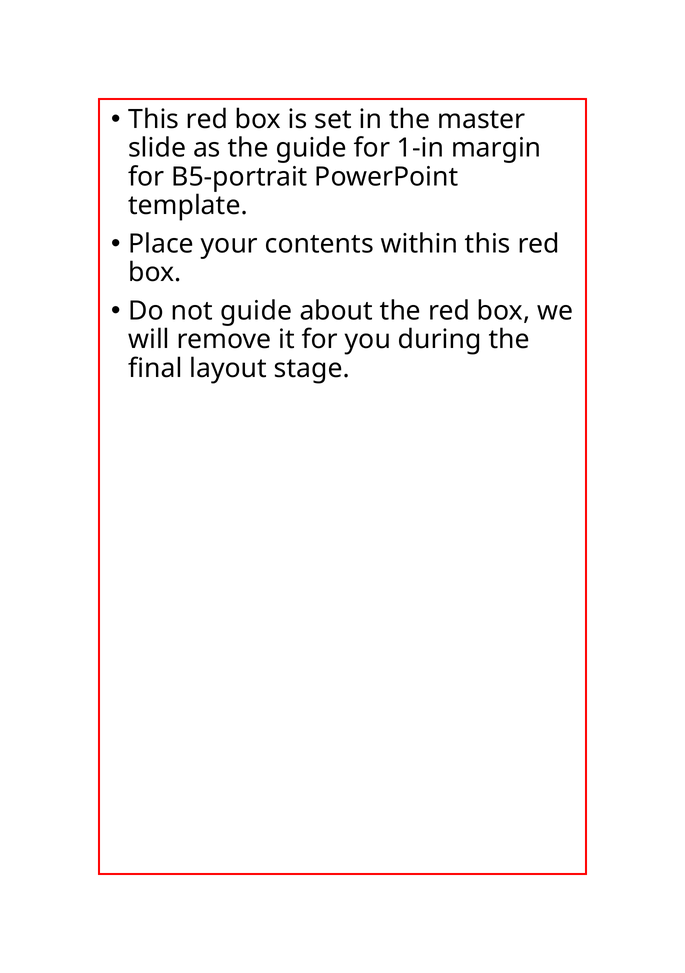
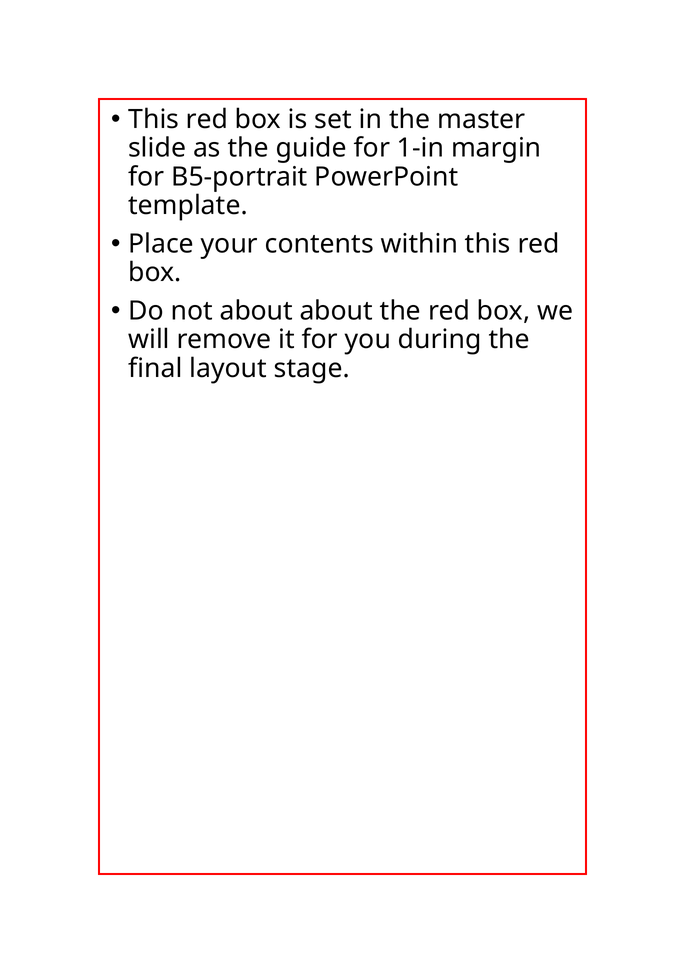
not guide: guide -> about (256, 311)
